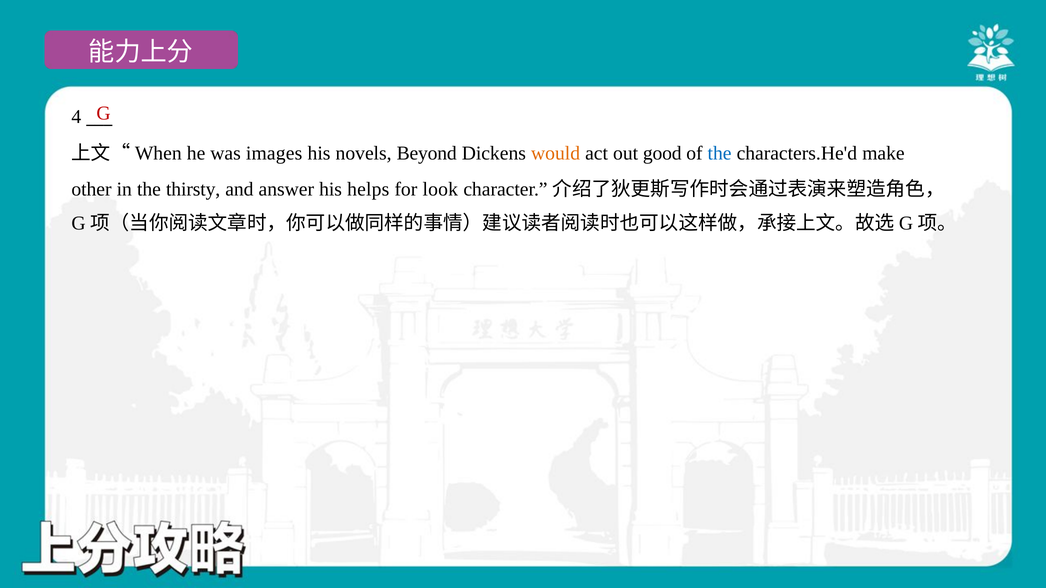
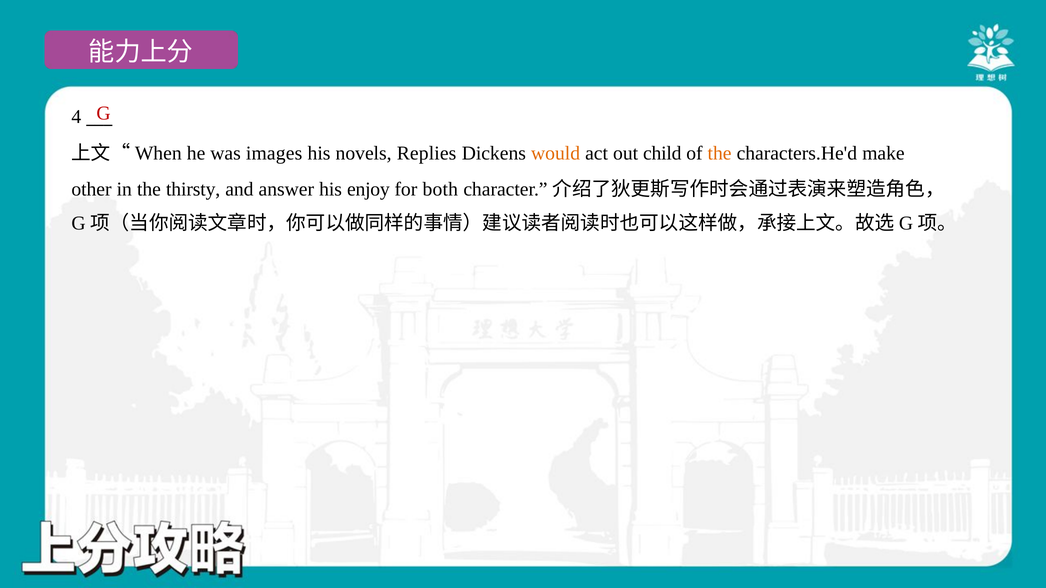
Beyond: Beyond -> Replies (427, 153)
good: good -> child (662, 153)
the colour: blue -> orange (720, 153)
helps: helps -> enjoy (368, 189)
look: look -> both (440, 189)
